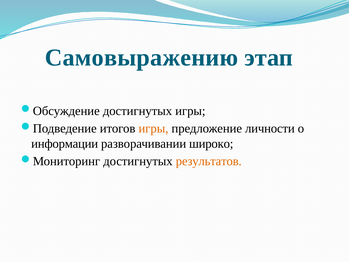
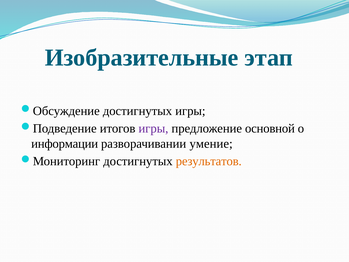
Самовыражению: Самовыражению -> Изобразительные (142, 58)
игры colour: orange -> purple (153, 128)
личности: личности -> основной (270, 128)
широко: широко -> умение (211, 144)
